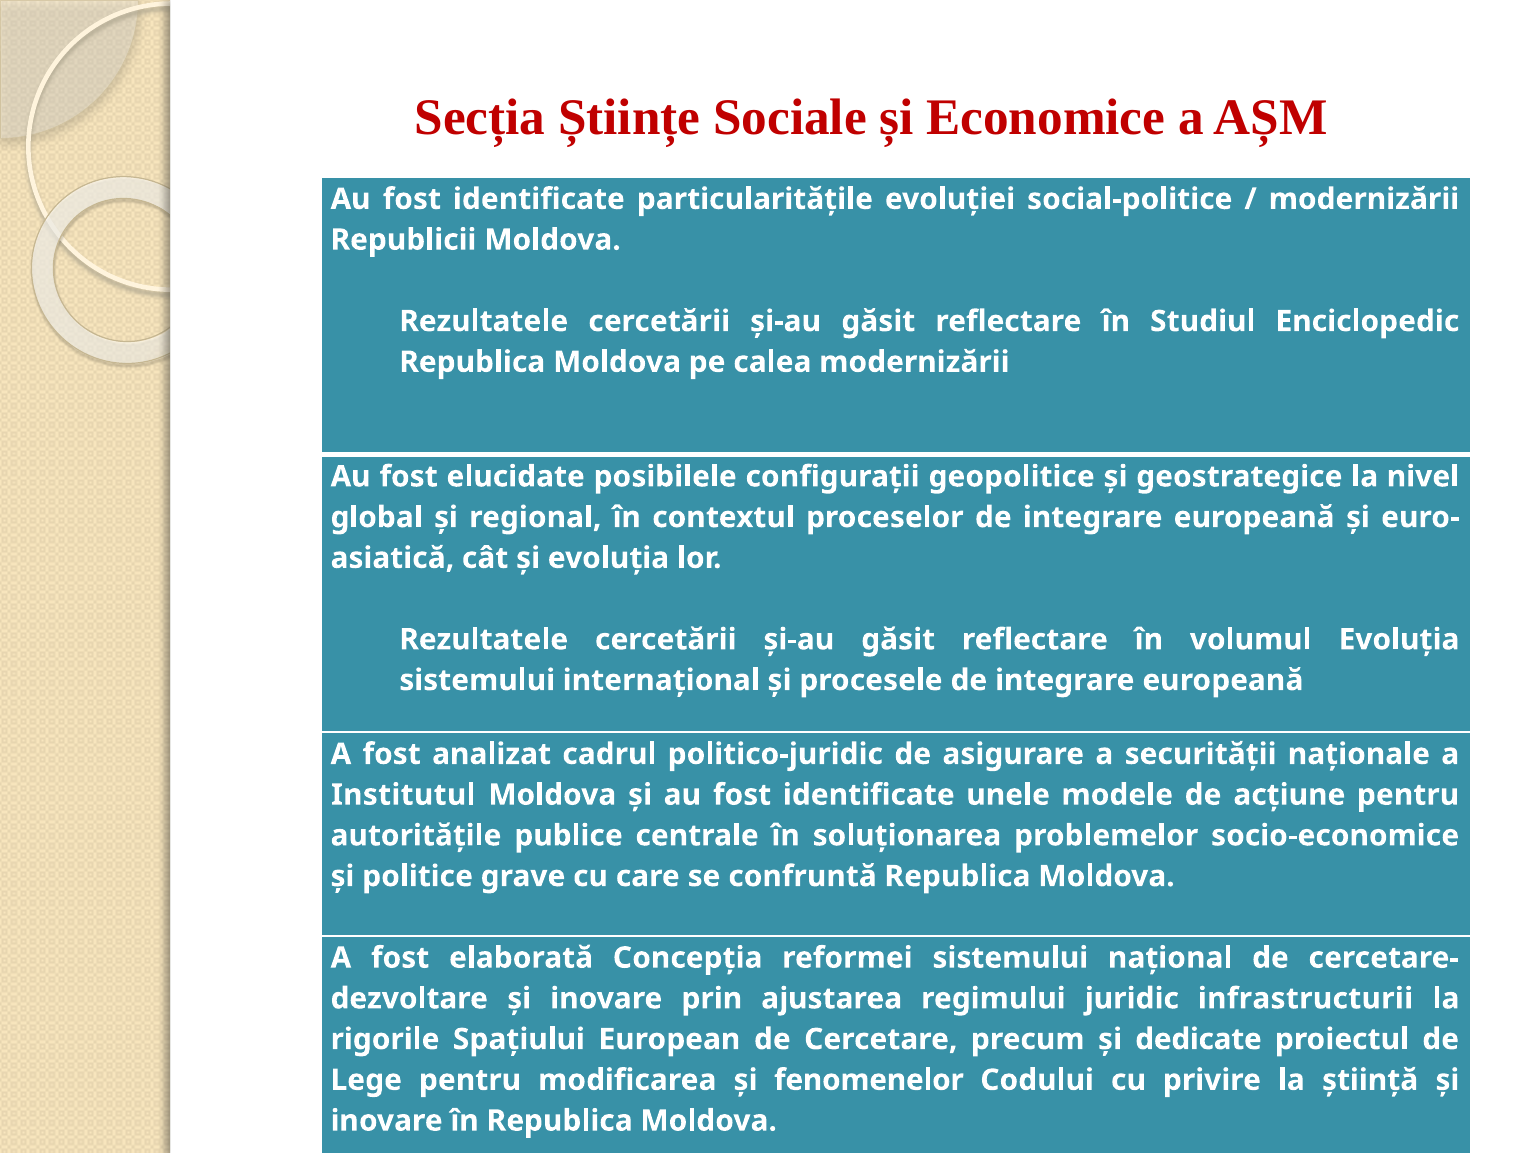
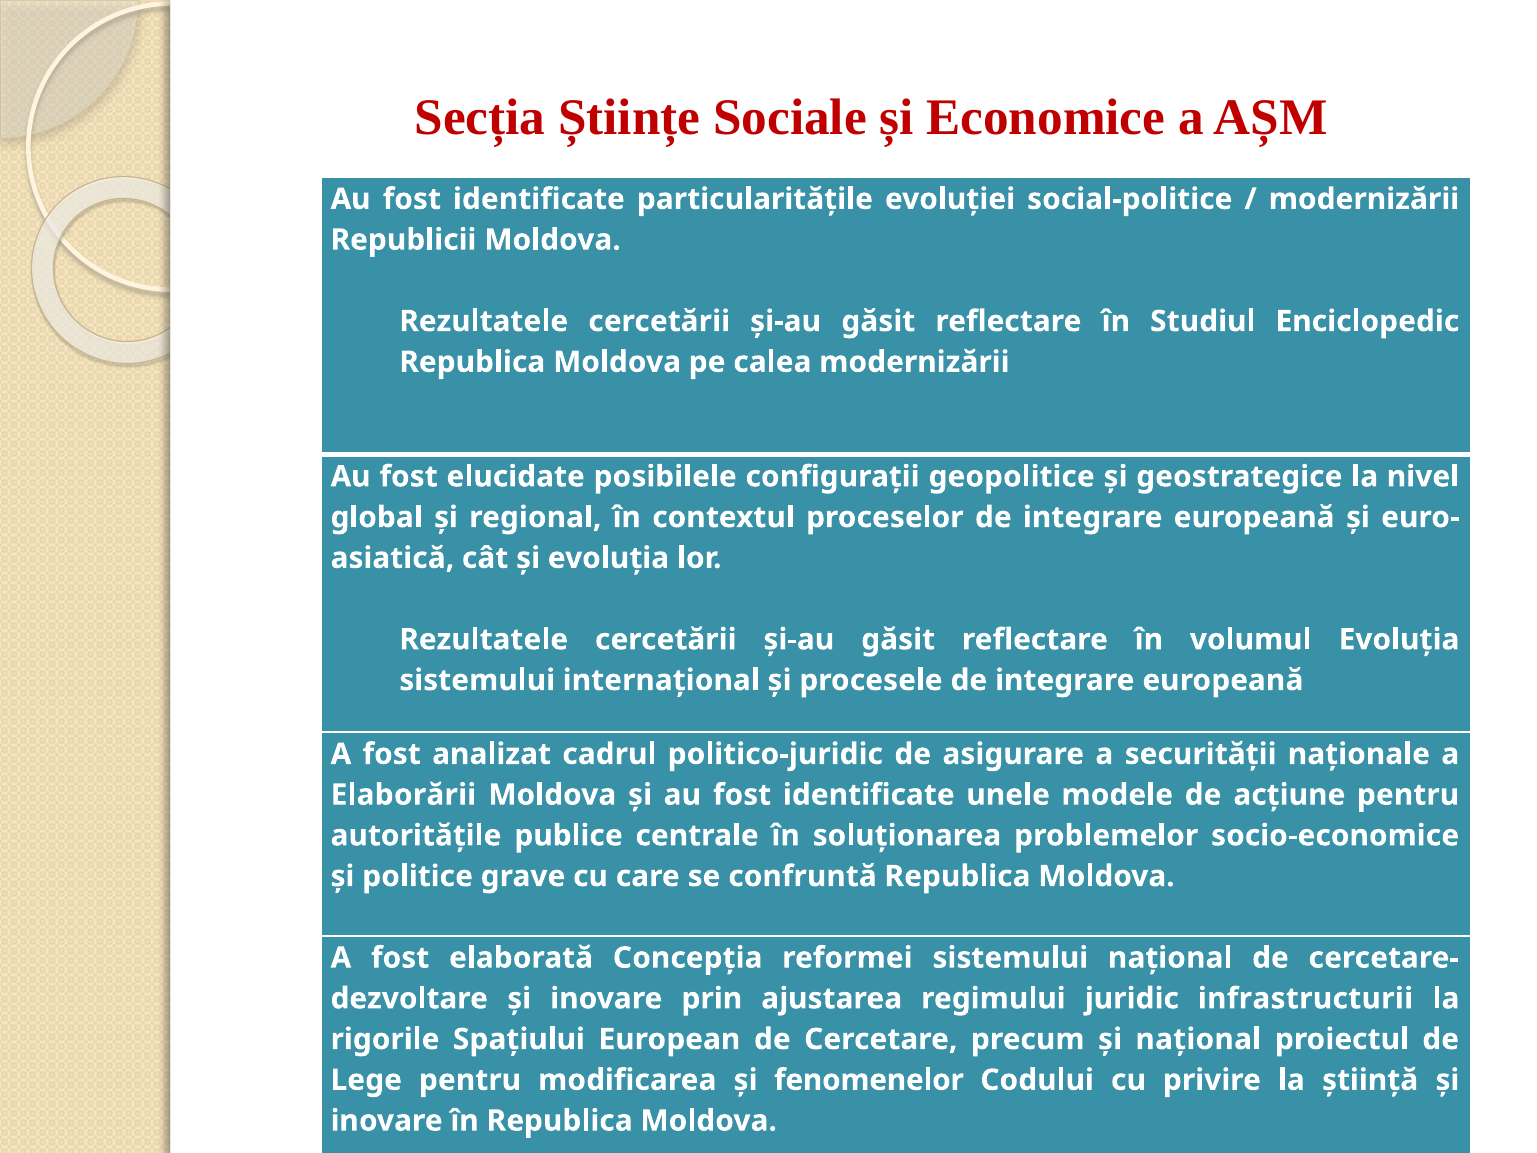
Institutul: Institutul -> Elaborării (403, 795)
şi dedicate: dedicate -> național (1198, 1039)
